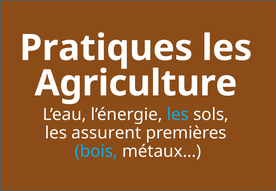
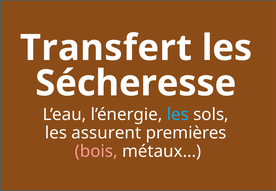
Pratiques: Pratiques -> Transfert (106, 48)
Agriculture: Agriculture -> Sécheresse (136, 83)
bois colour: light blue -> pink (96, 151)
